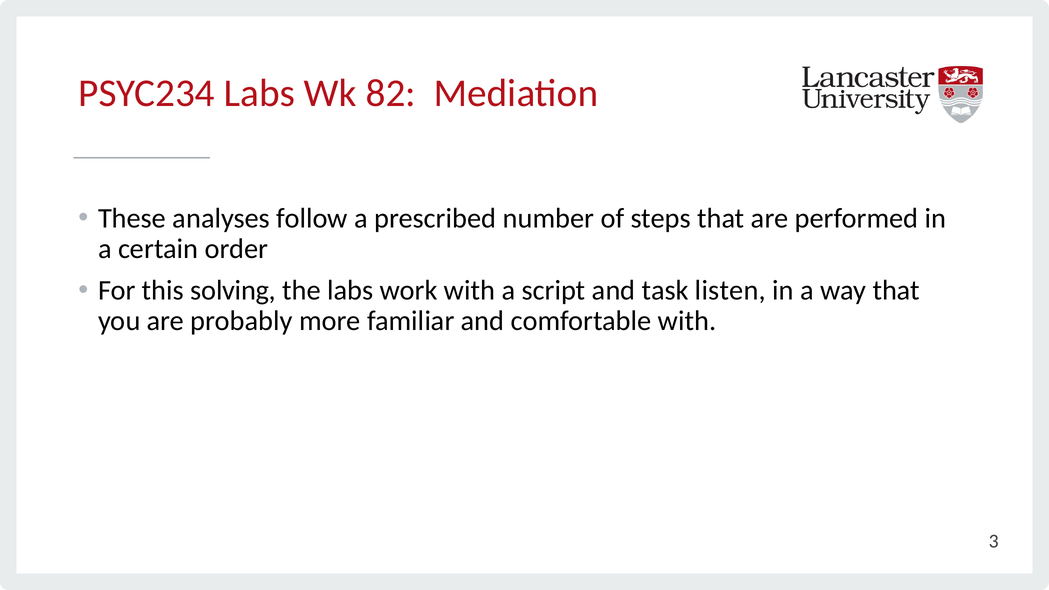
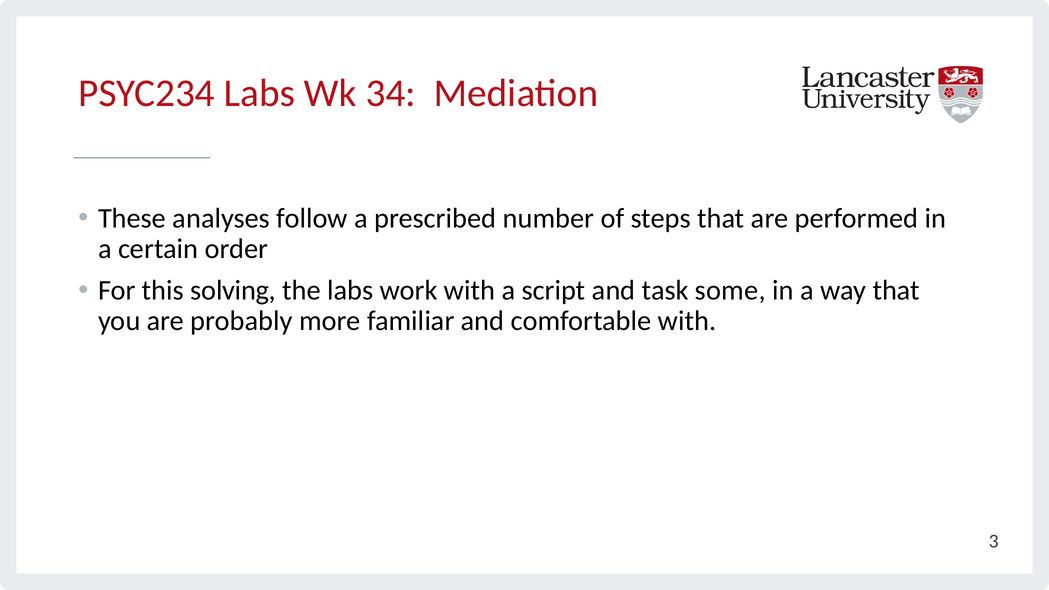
82: 82 -> 34 (391, 93)
listen: listen -> some (730, 290)
